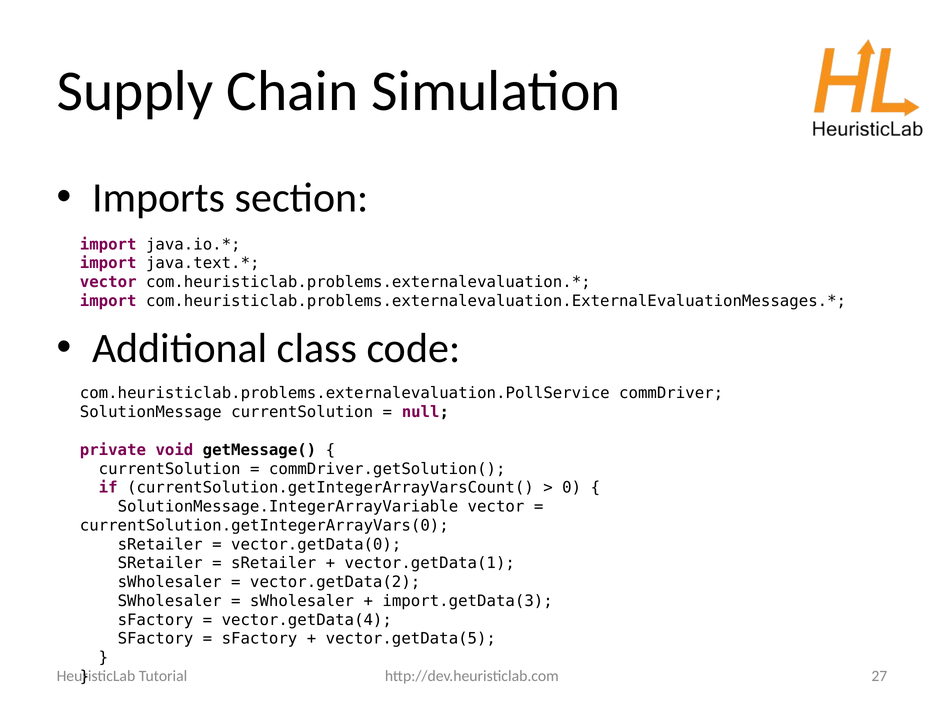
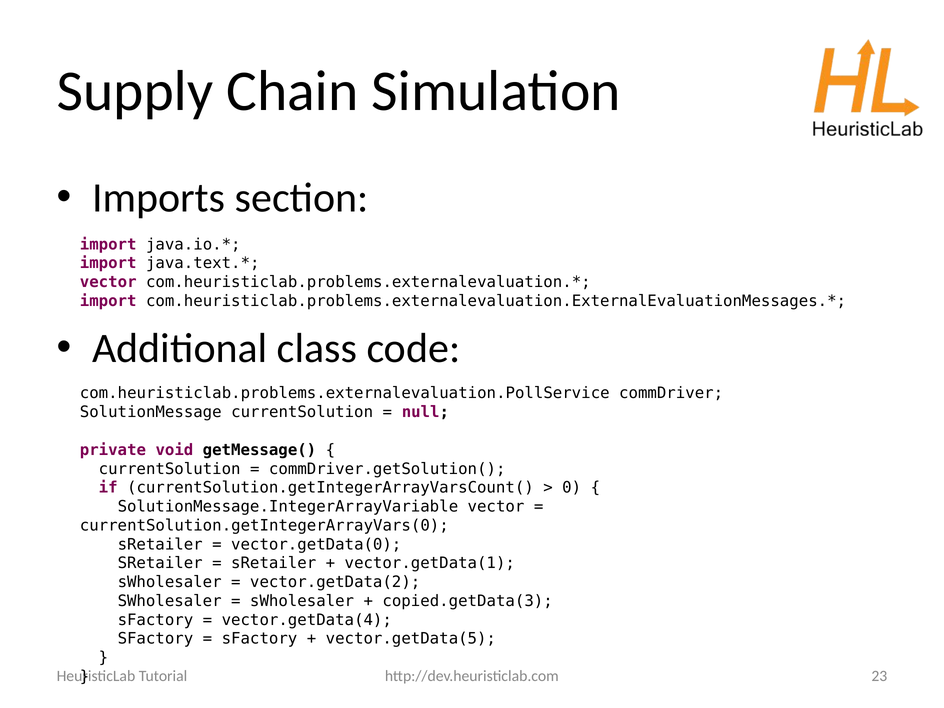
import.getData(3: import.getData(3 -> copied.getData(3 (468, 601)
27: 27 -> 23 (879, 676)
